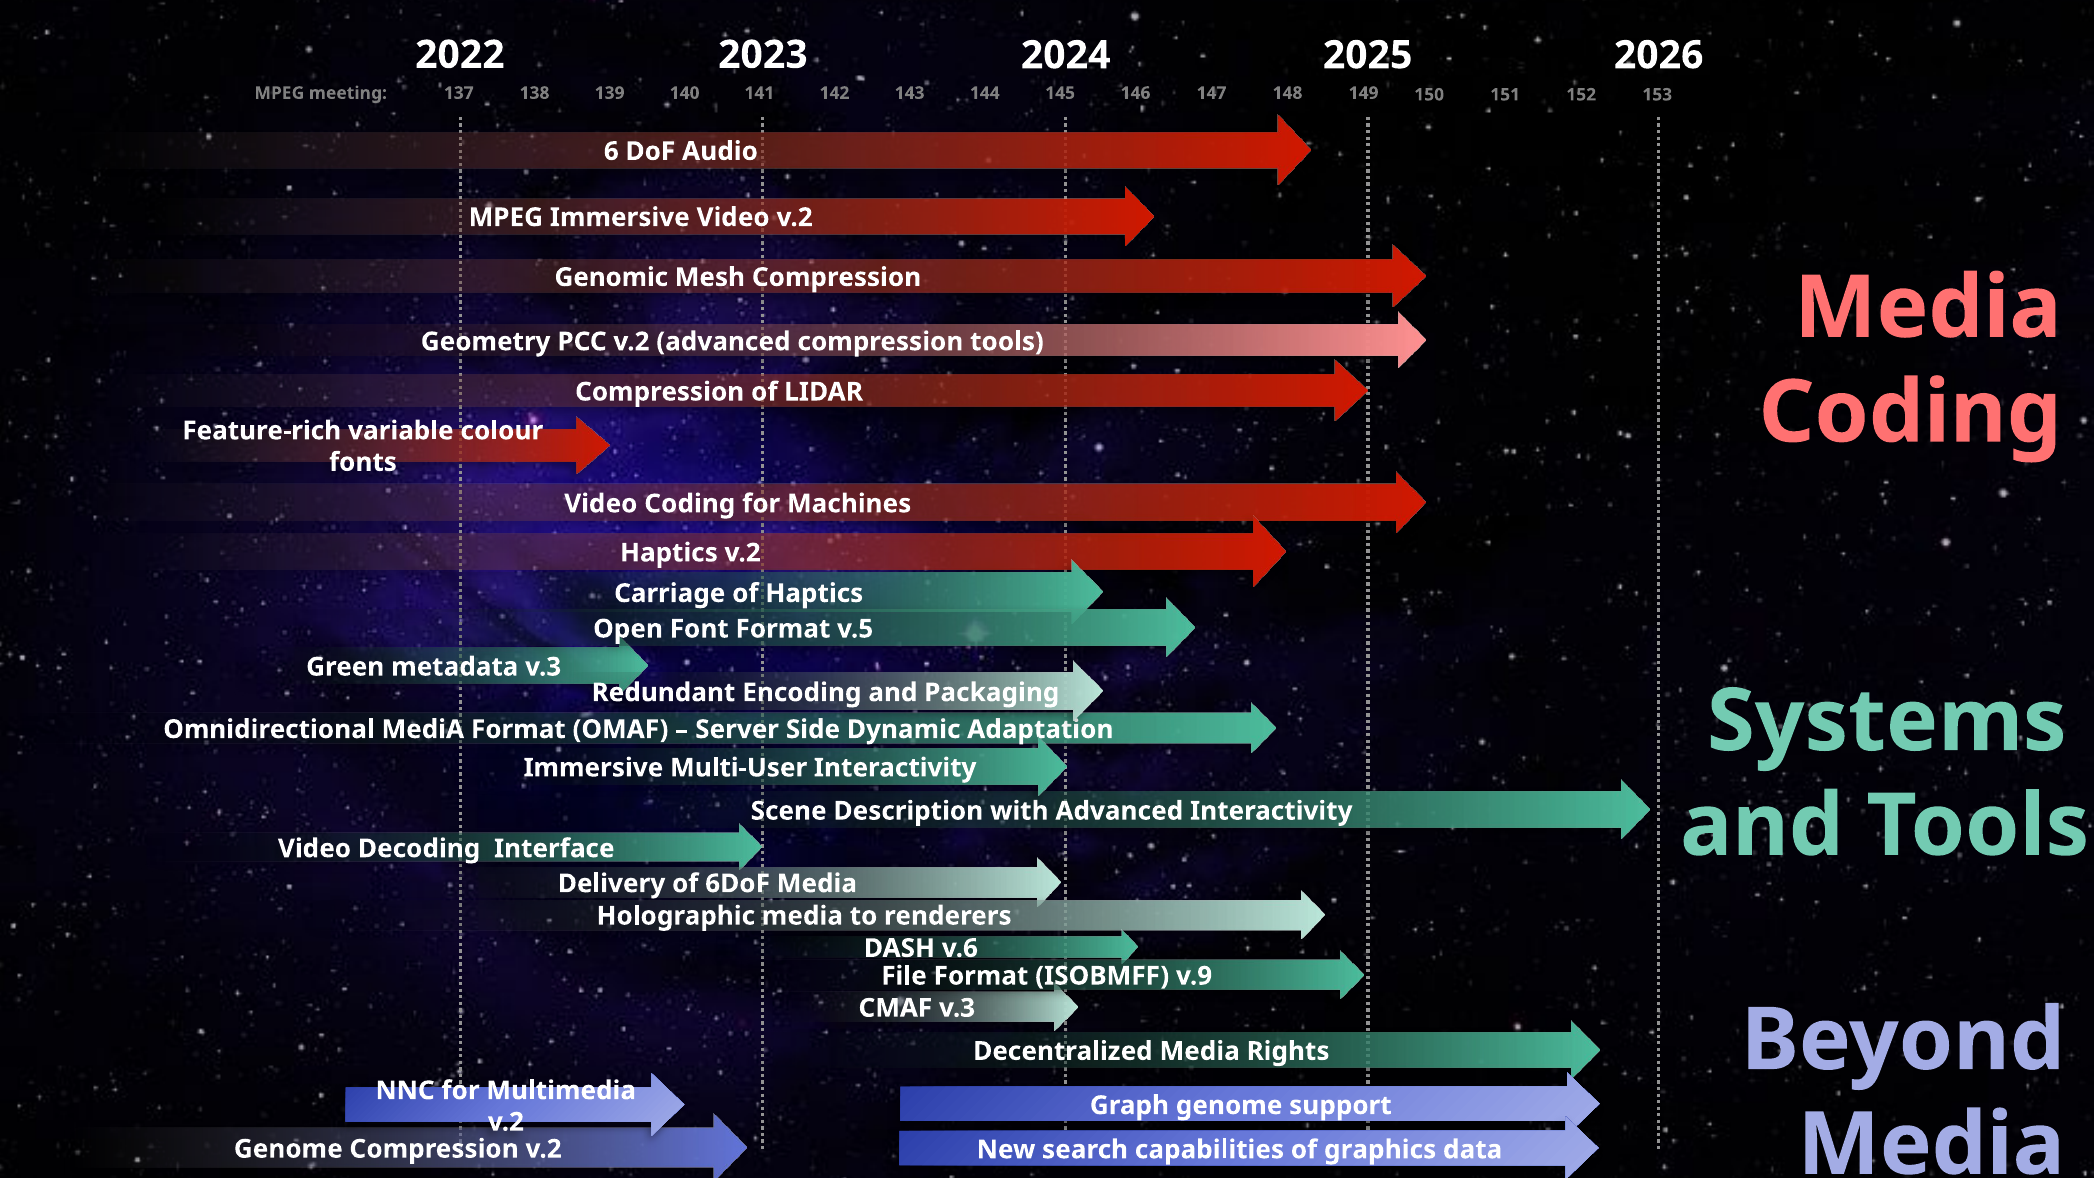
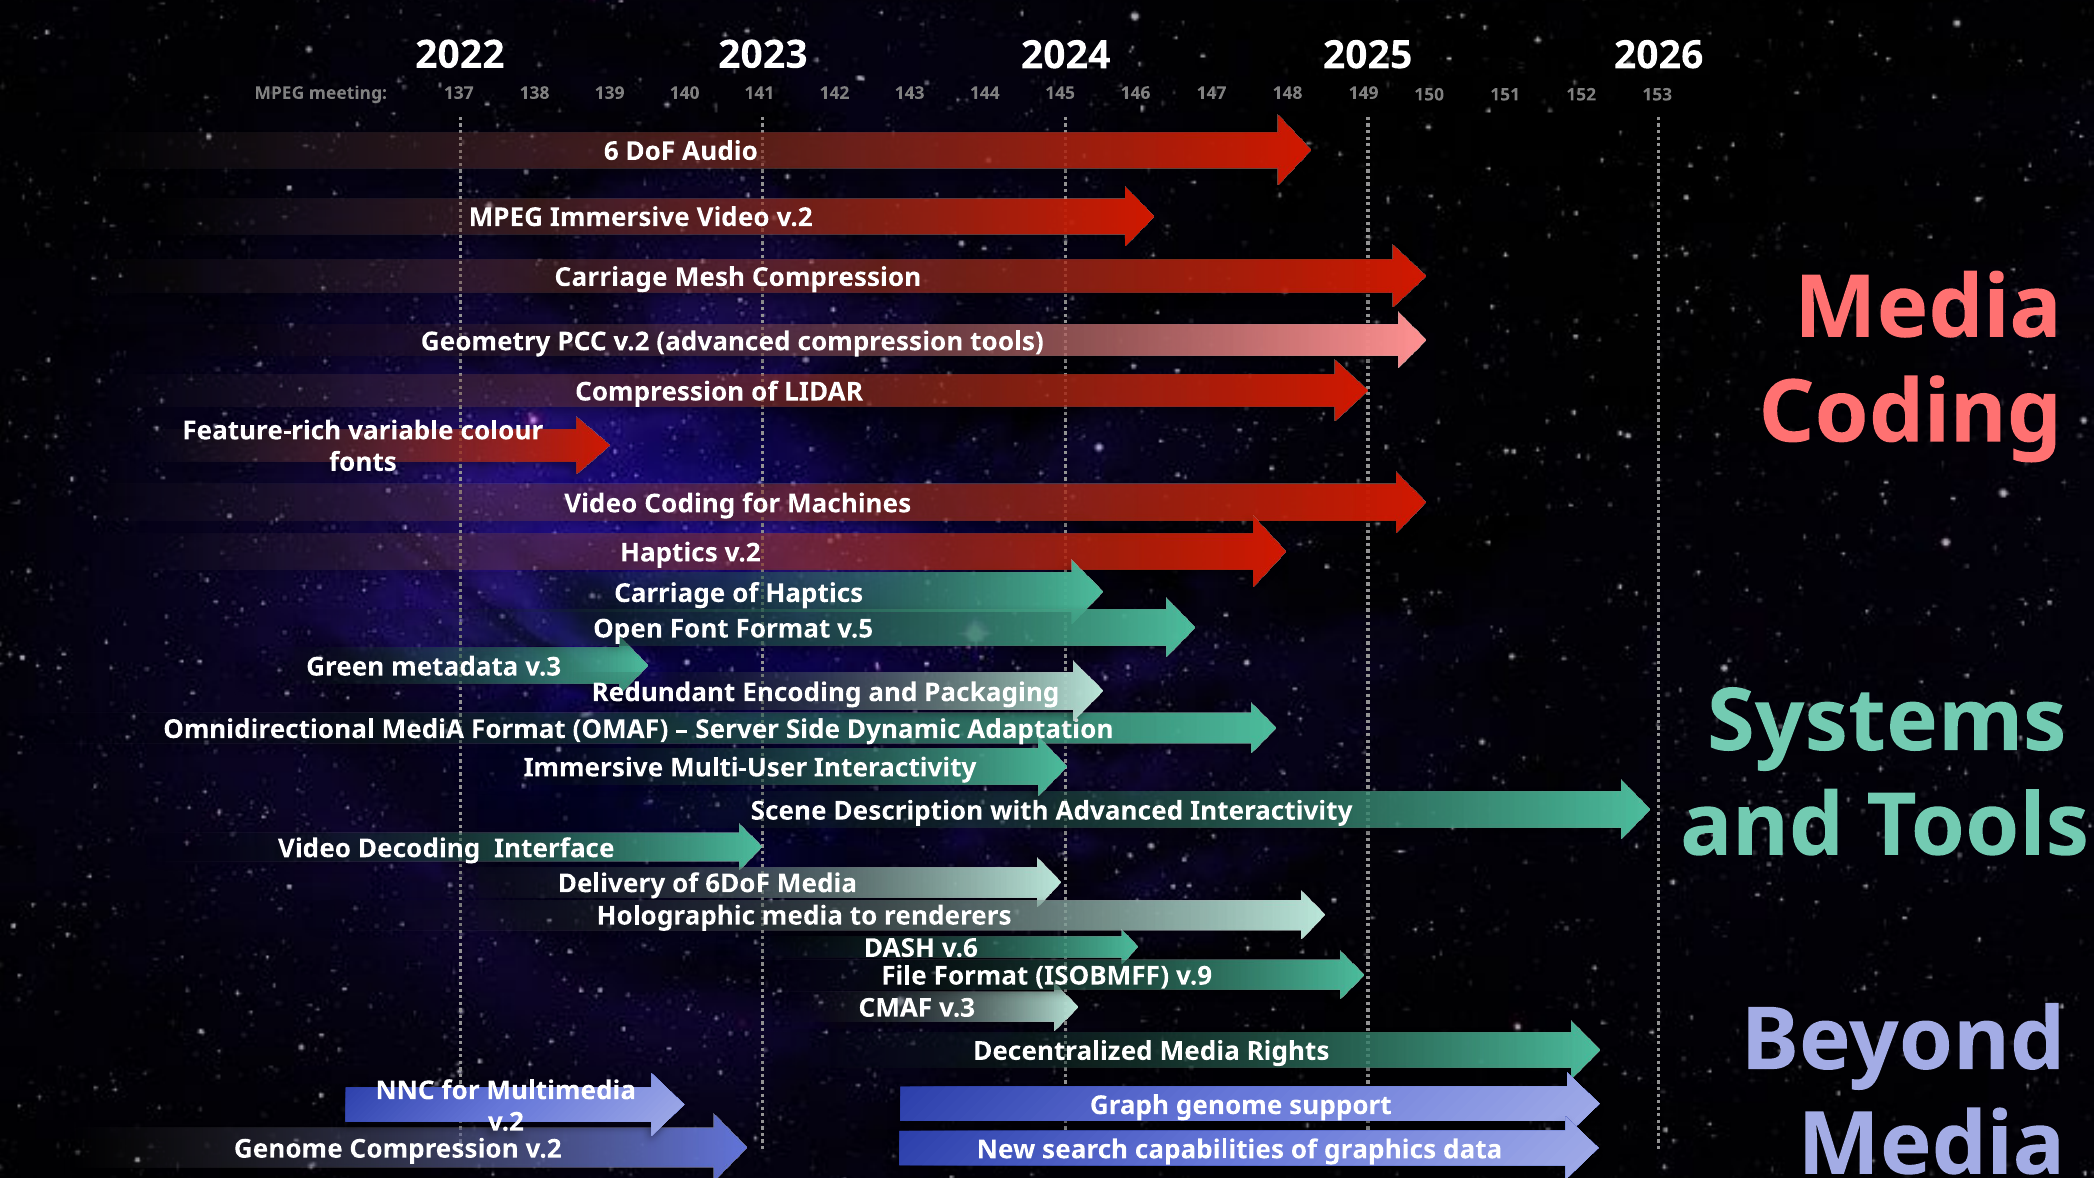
Genomic: Genomic -> Carriage (611, 277)
